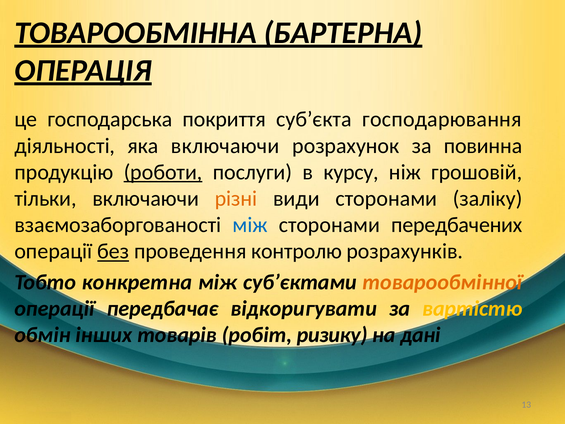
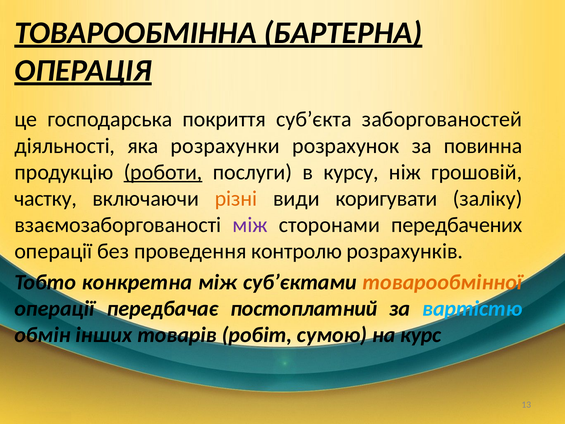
господарювання: господарювання -> заборгованостей (442, 119)
яка включаючи: включаючи -> розрахунки (225, 146)
тільки: тільки -> частку (46, 198)
види сторонами: сторонами -> коригувати (386, 198)
між colour: blue -> purple (250, 225)
без underline: present -> none (113, 251)
відкоригувати: відкоригувати -> постоплатний (304, 308)
вартістю colour: yellow -> light blue (472, 308)
ризику: ризику -> сумою (332, 335)
дані: дані -> курс (421, 335)
